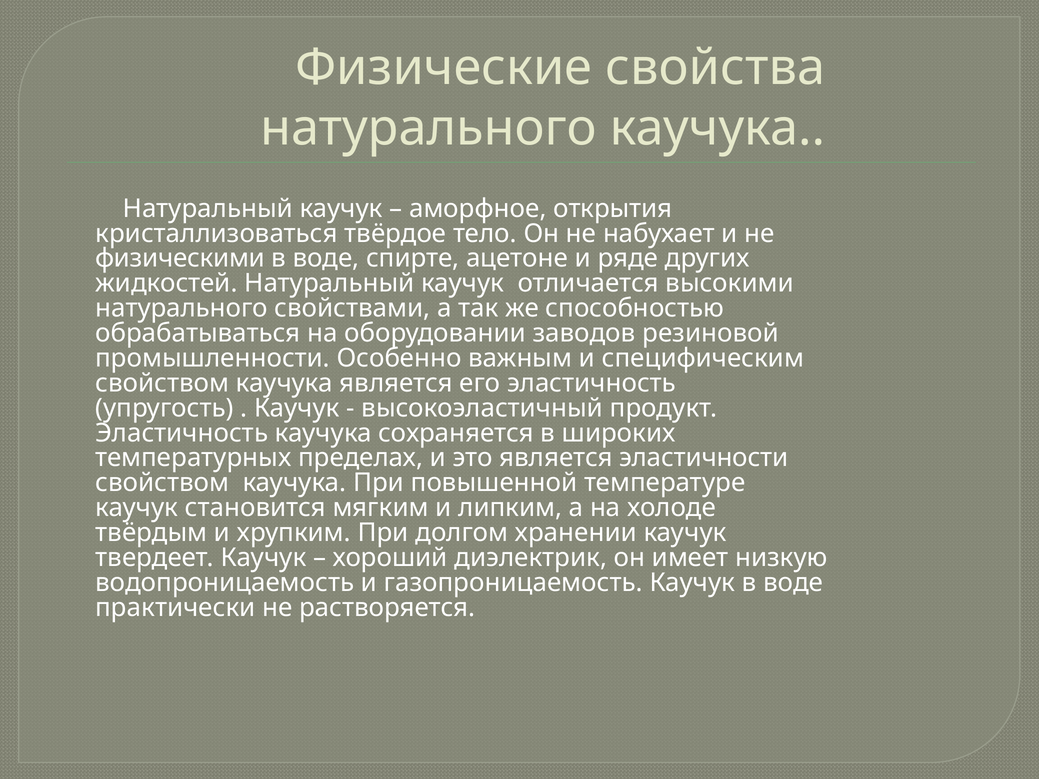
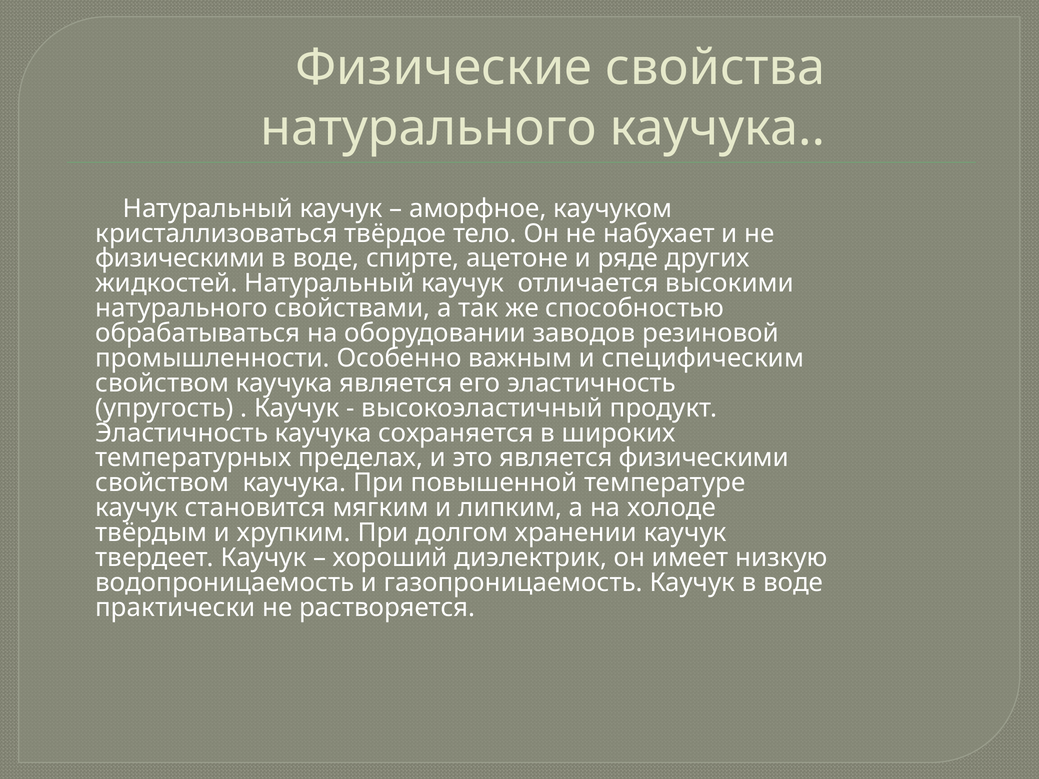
открытия: открытия -> каучуком (613, 209)
является эластичности: эластичности -> физическими (704, 458)
